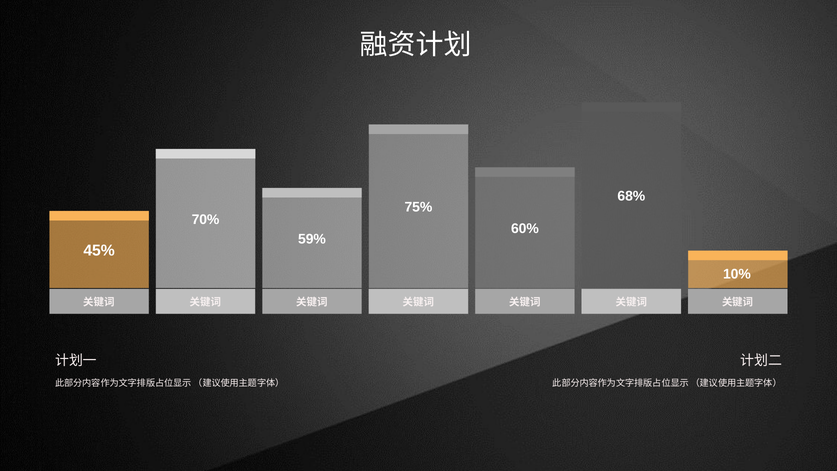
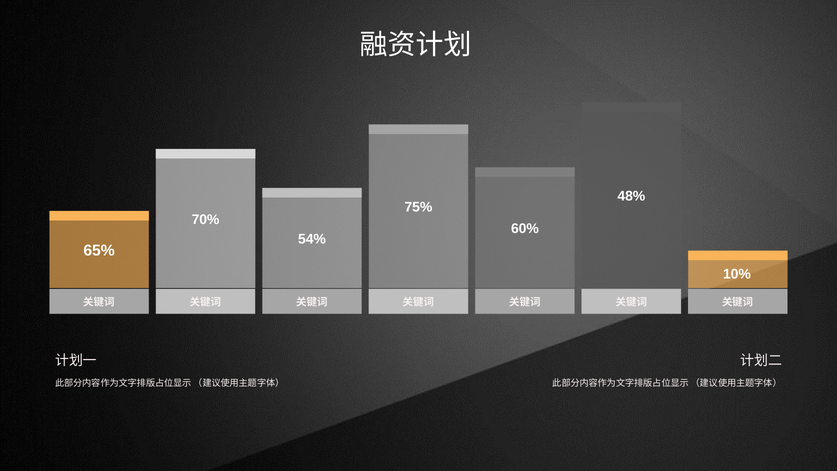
68%: 68% -> 48% (631, 196)
59%: 59% -> 54% (312, 239)
45%: 45% -> 65% (99, 250)
